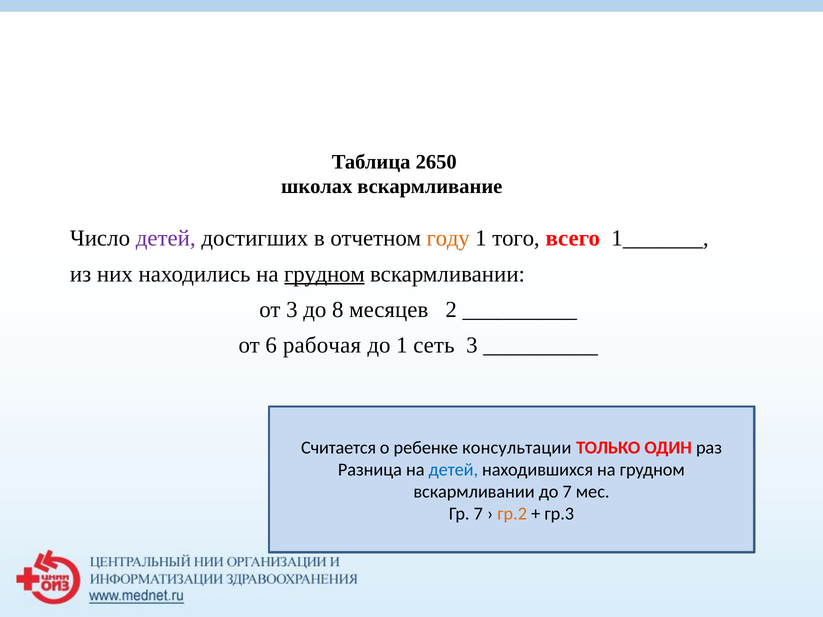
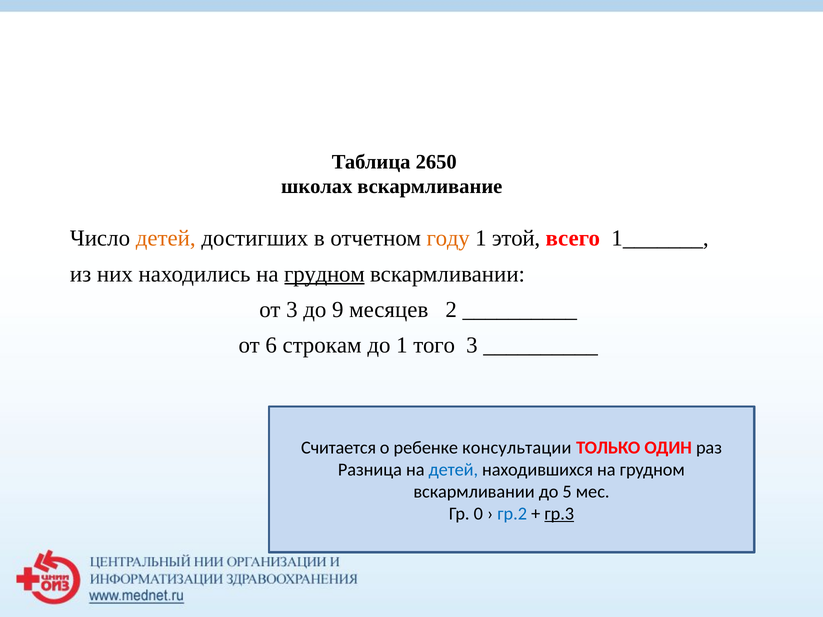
детей colour: purple -> orange (166, 239)
того: того -> этой (516, 239)
8: 8 -> 9 (338, 310)
рабочая: рабочая -> строкам (322, 345)
сеть: сеть -> того (434, 345)
до 7: 7 -> 5 (567, 492)
Гр 7: 7 -> 0 (478, 514)
гр.2 colour: orange -> blue (512, 514)
гр.3 underline: none -> present (559, 514)
